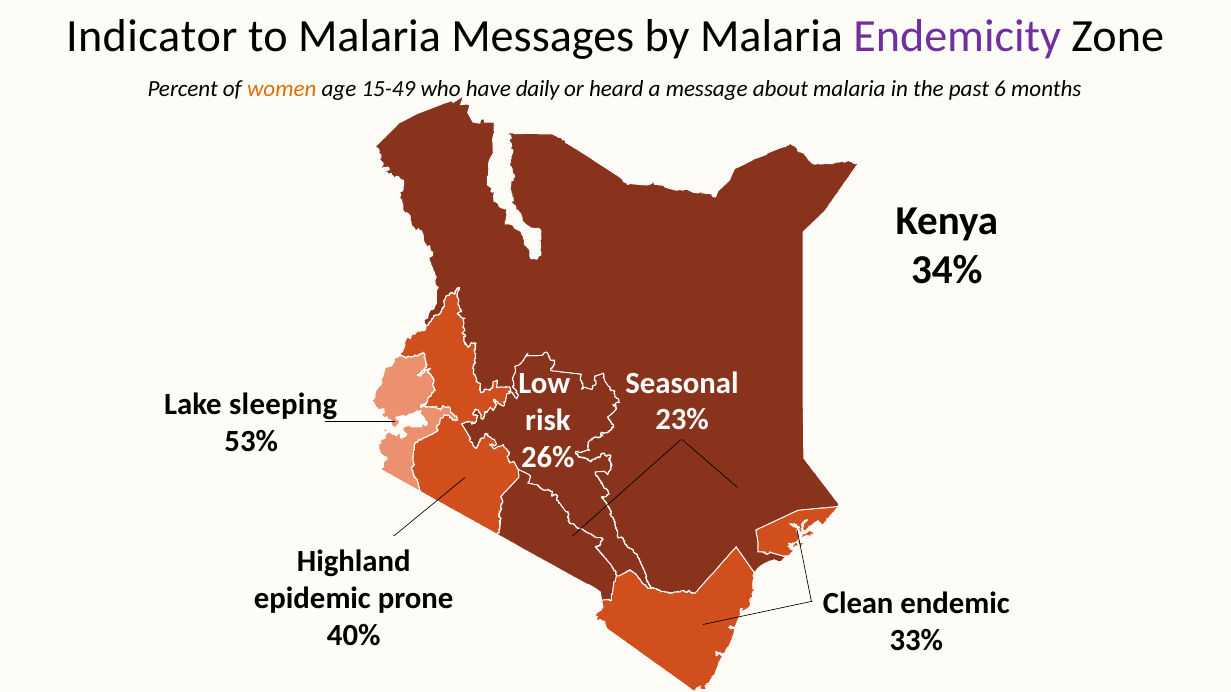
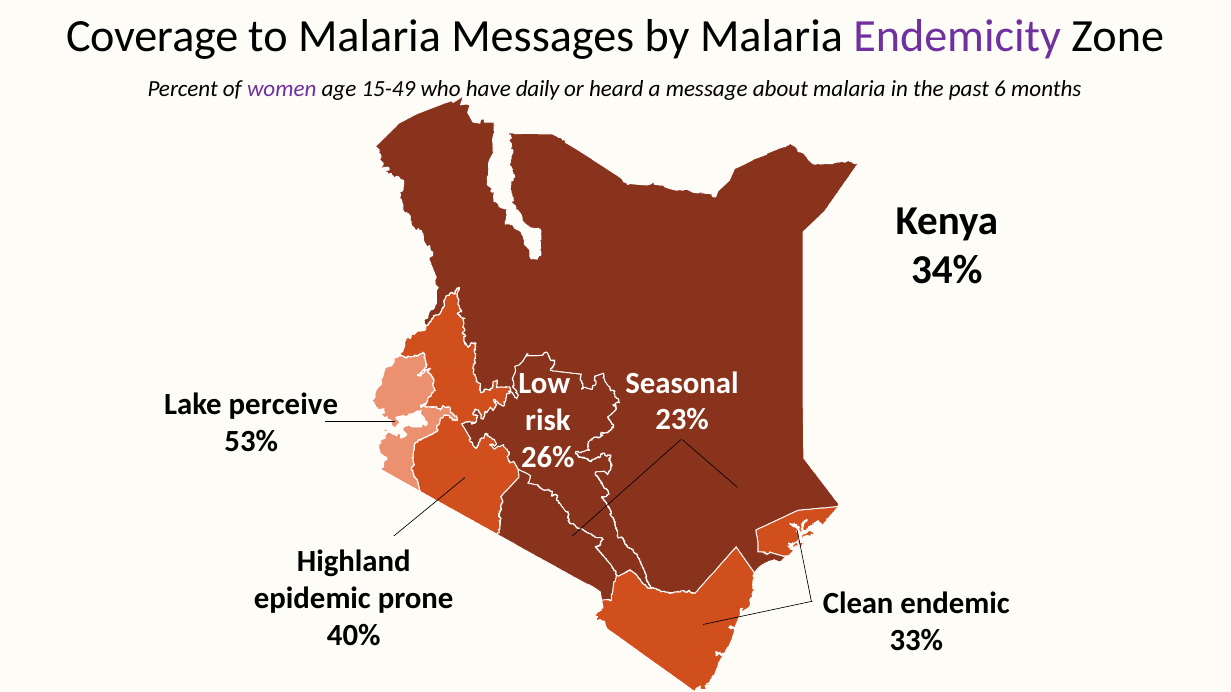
Indicator: Indicator -> Coverage (152, 36)
women colour: orange -> purple (282, 88)
sleeping: sleeping -> perceive (283, 405)
